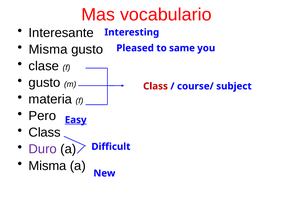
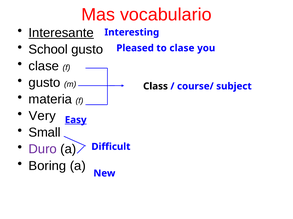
Interesante underline: none -> present (61, 33)
Misma: Misma -> School (48, 50)
to same: same -> clase (182, 48)
Class colour: red -> black (155, 86)
Pero: Pero -> Very (42, 116)
Class: Class -> Small (45, 133)
Misma: Misma -> Boring (47, 166)
